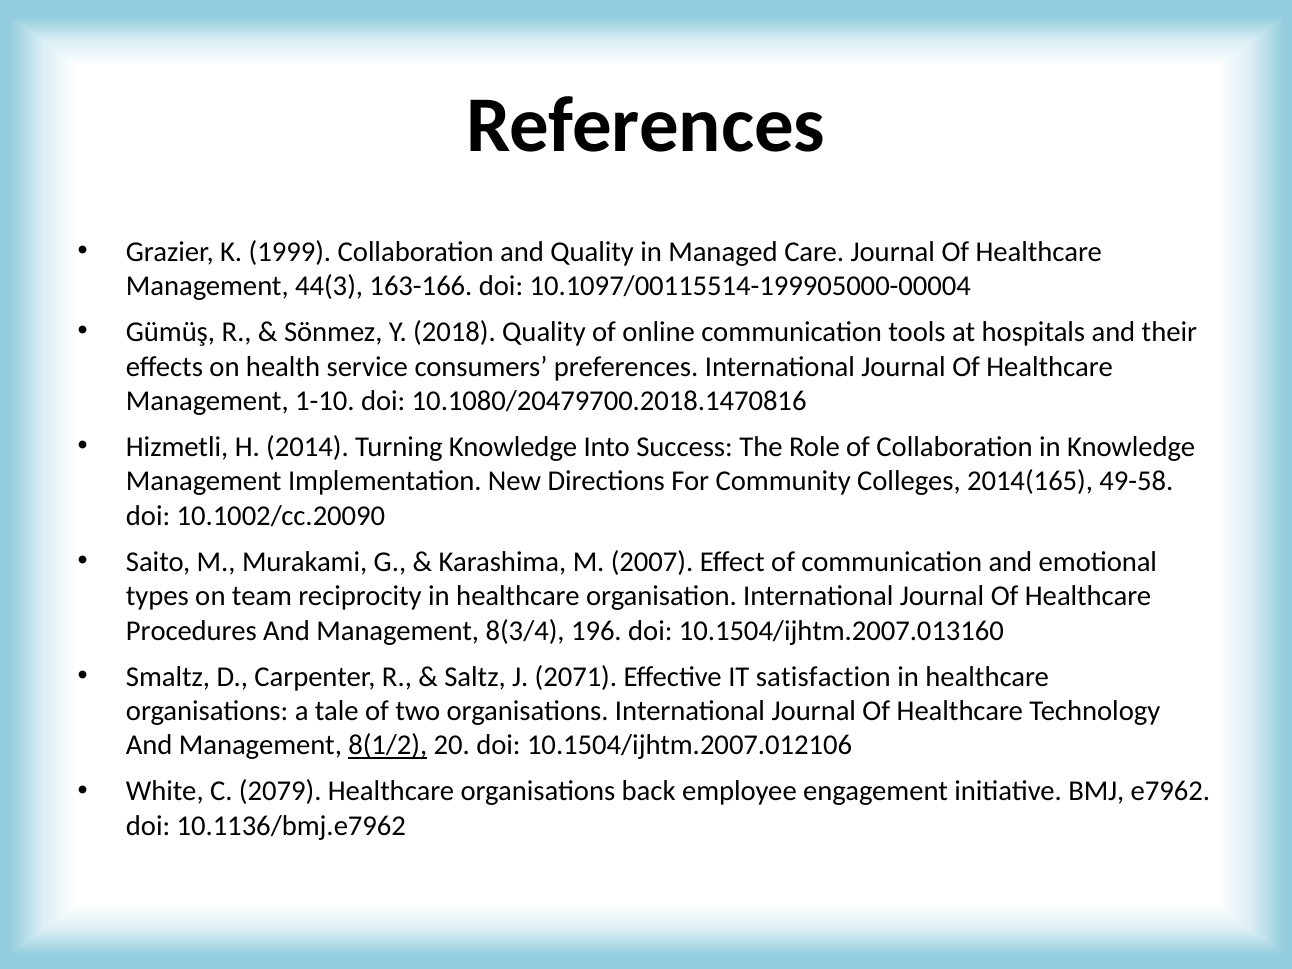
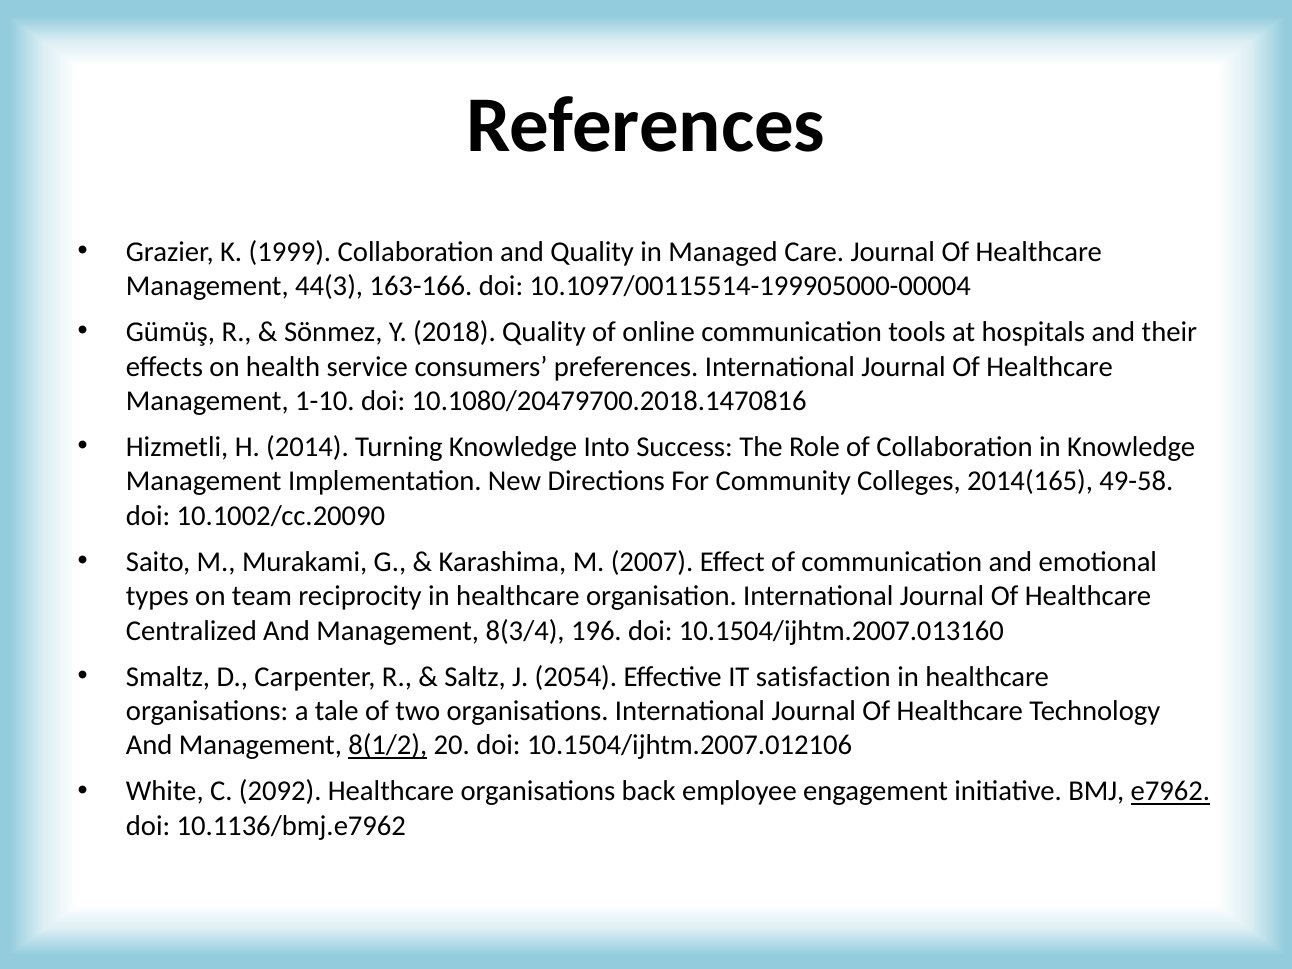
Procedures: Procedures -> Centralized (191, 631)
2071: 2071 -> 2054 (576, 677)
2079: 2079 -> 2092 (280, 791)
e7962 underline: none -> present (1170, 791)
